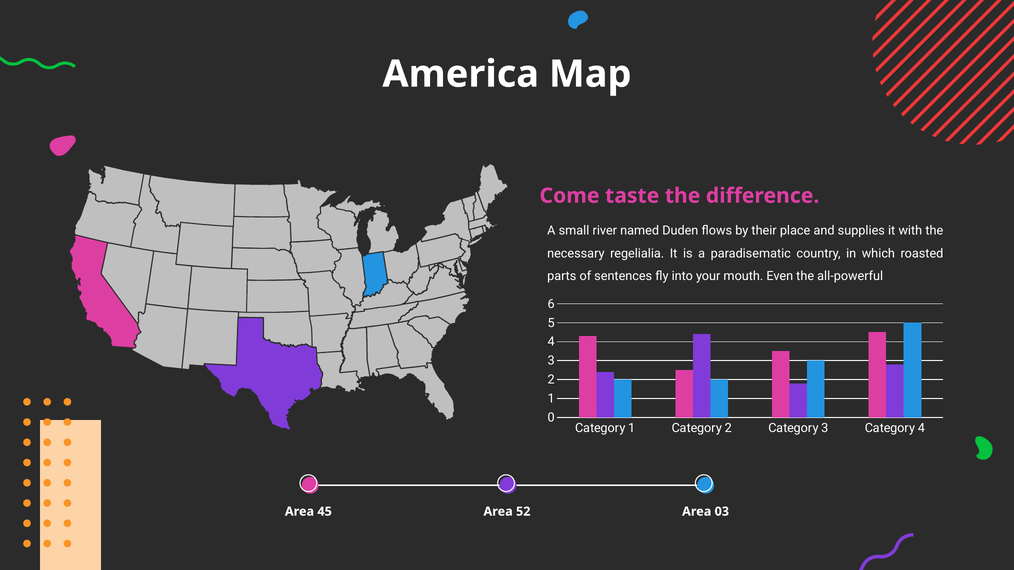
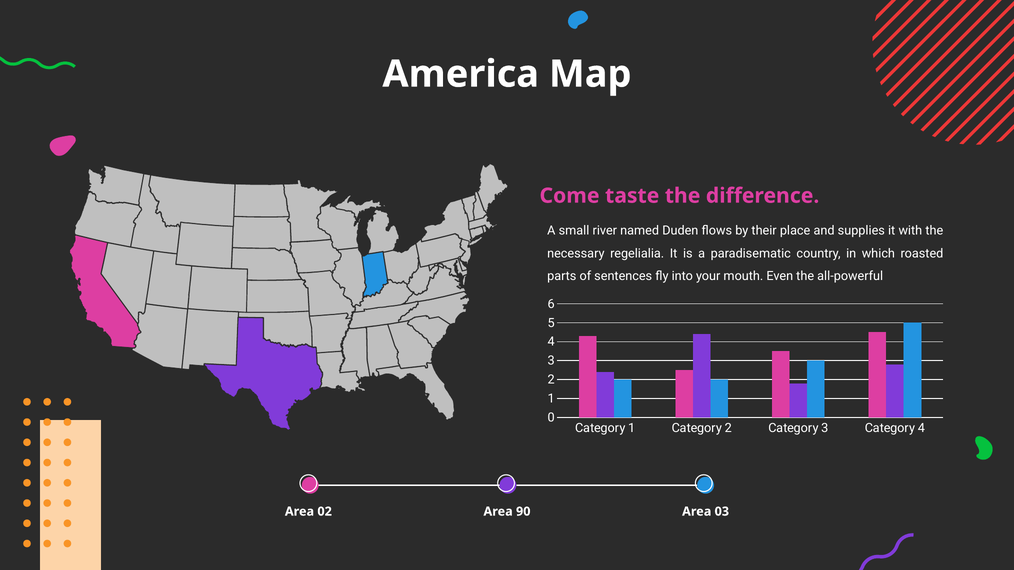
45: 45 -> 02 (325, 512)
52: 52 -> 90 (523, 512)
